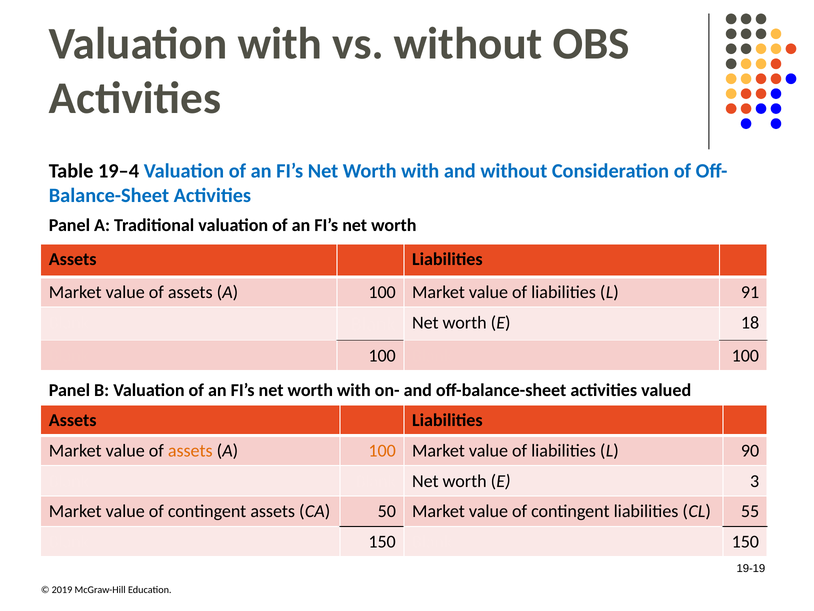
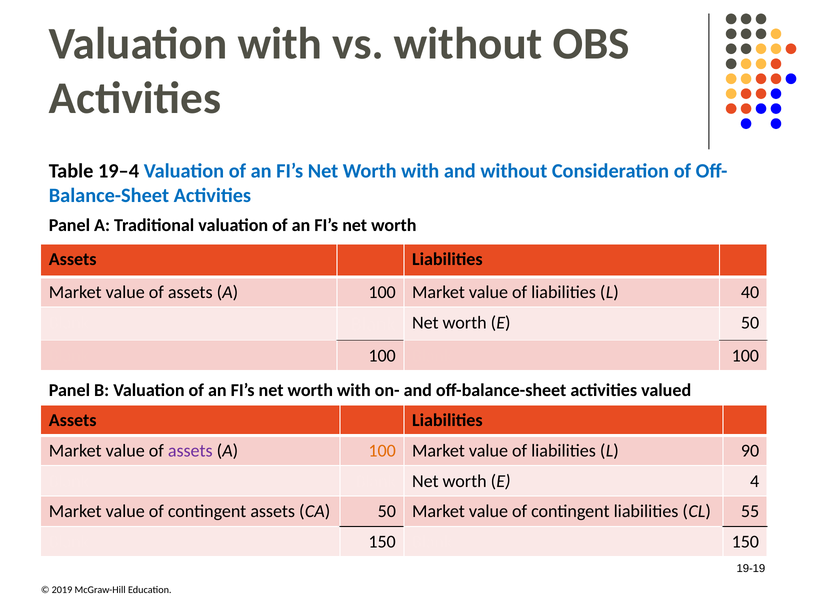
91: 91 -> 40 (750, 292)
E 18: 18 -> 50 (750, 322)
assets colour: orange -> purple (190, 450)
3: 3 -> 4 (755, 481)
